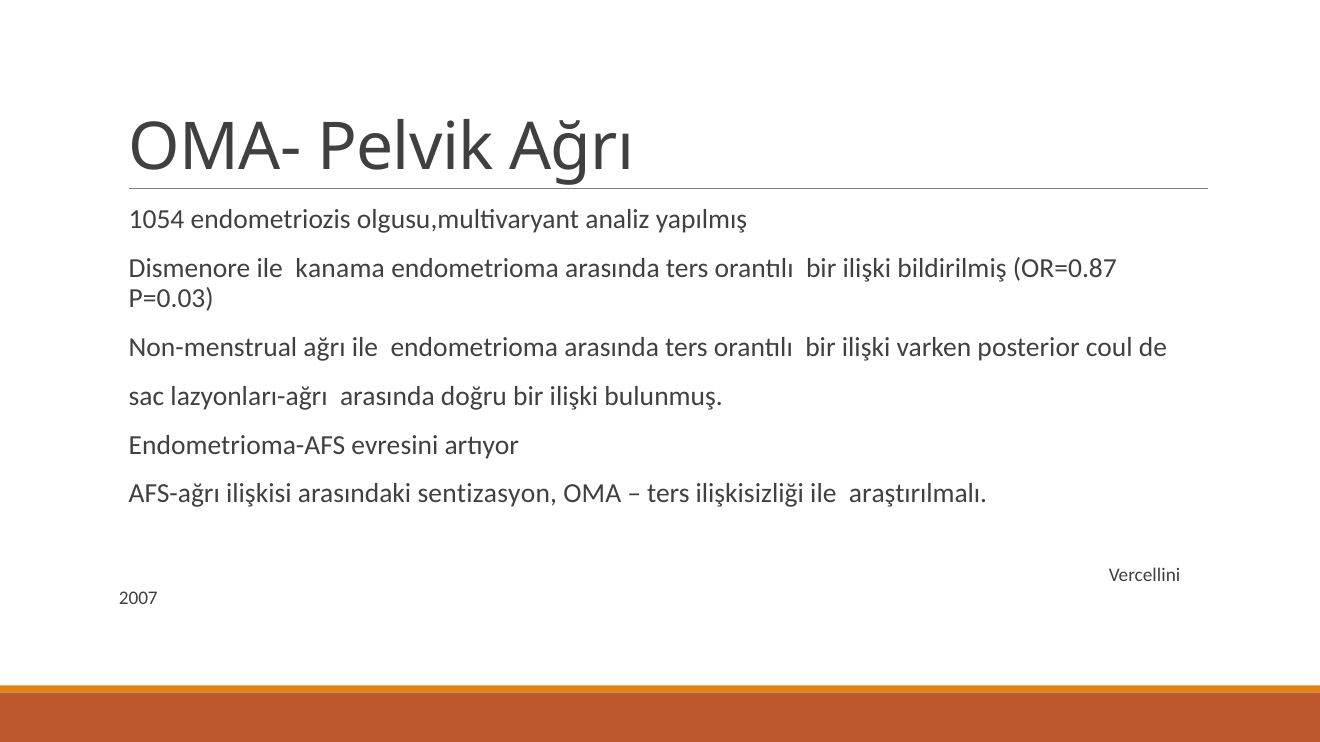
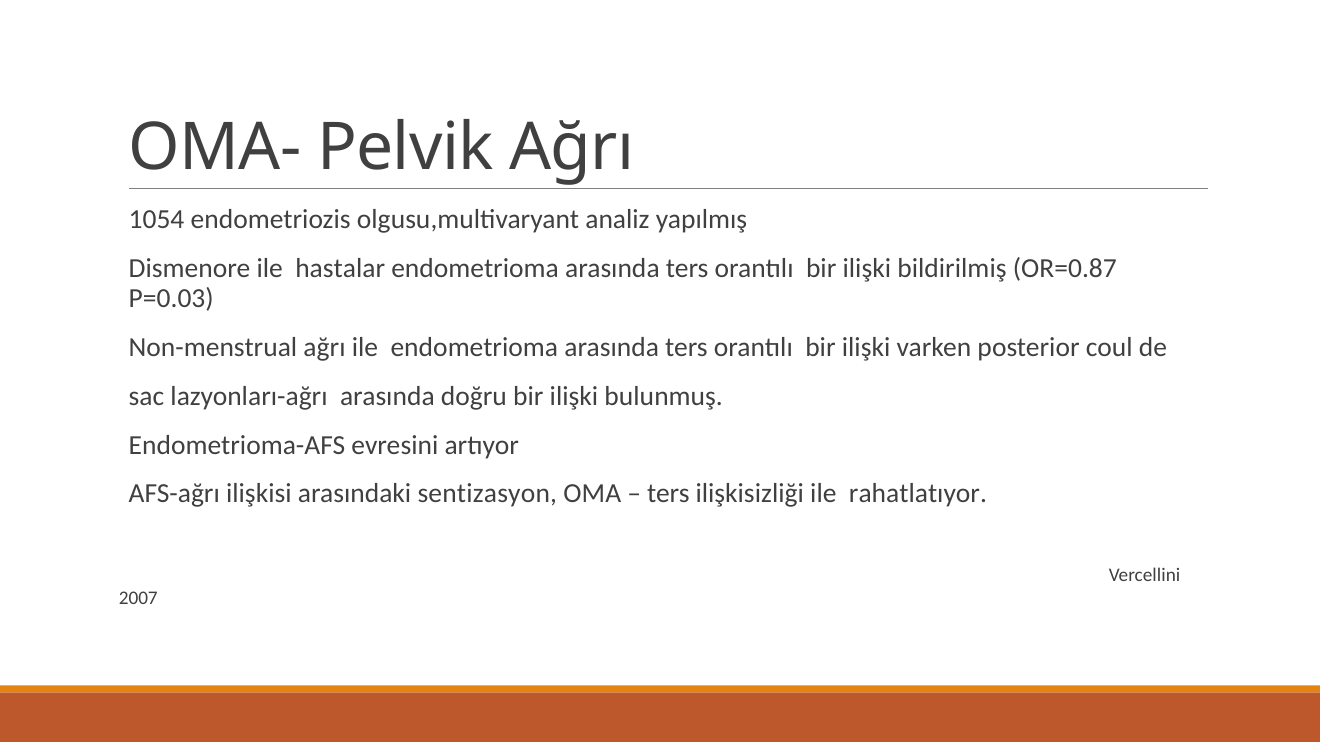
kanama: kanama -> hastalar (340, 269)
araştırılmalı: araştırılmalı -> rahatlatıyor (918, 494)
